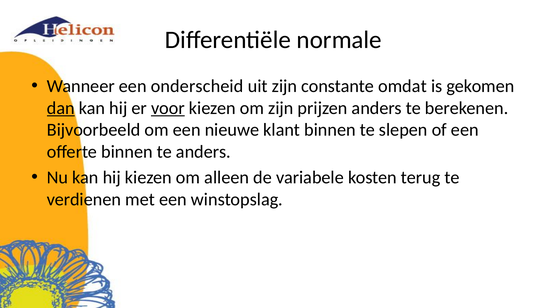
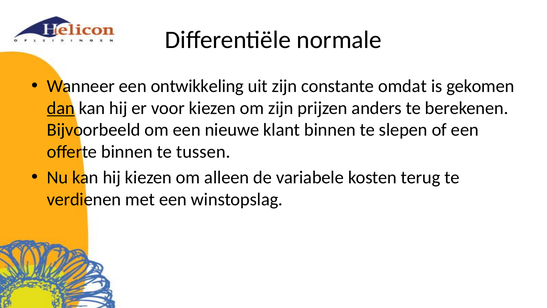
onderscheid: onderscheid -> ontwikkeling (197, 86)
voor underline: present -> none (168, 108)
te anders: anders -> tussen (203, 152)
